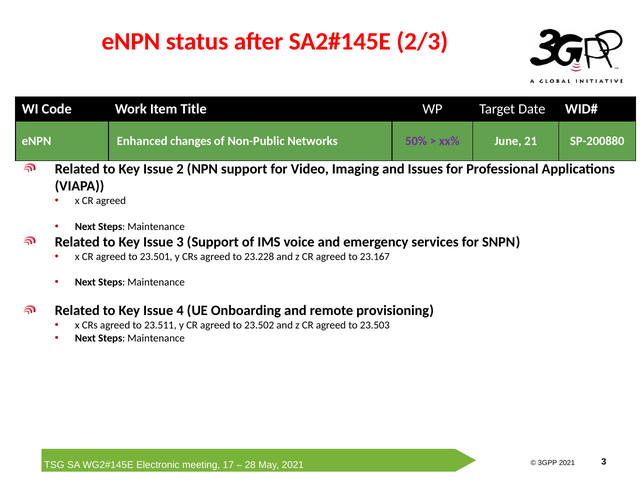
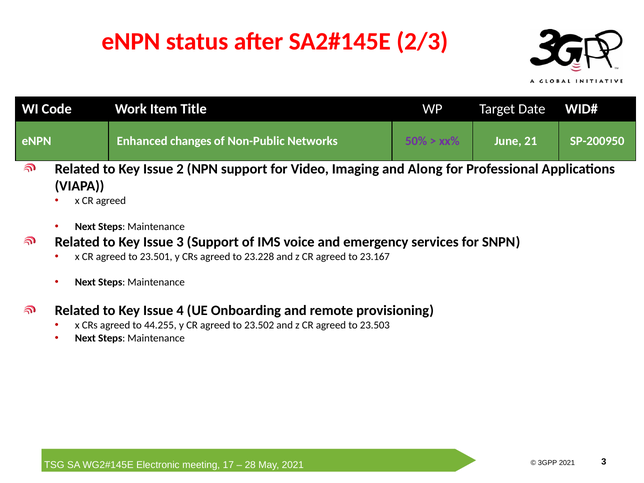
SP-200880: SP-200880 -> SP-200950 (597, 141)
Issues: Issues -> Along (425, 169)
23.511: 23.511 -> 44.255 (160, 325)
